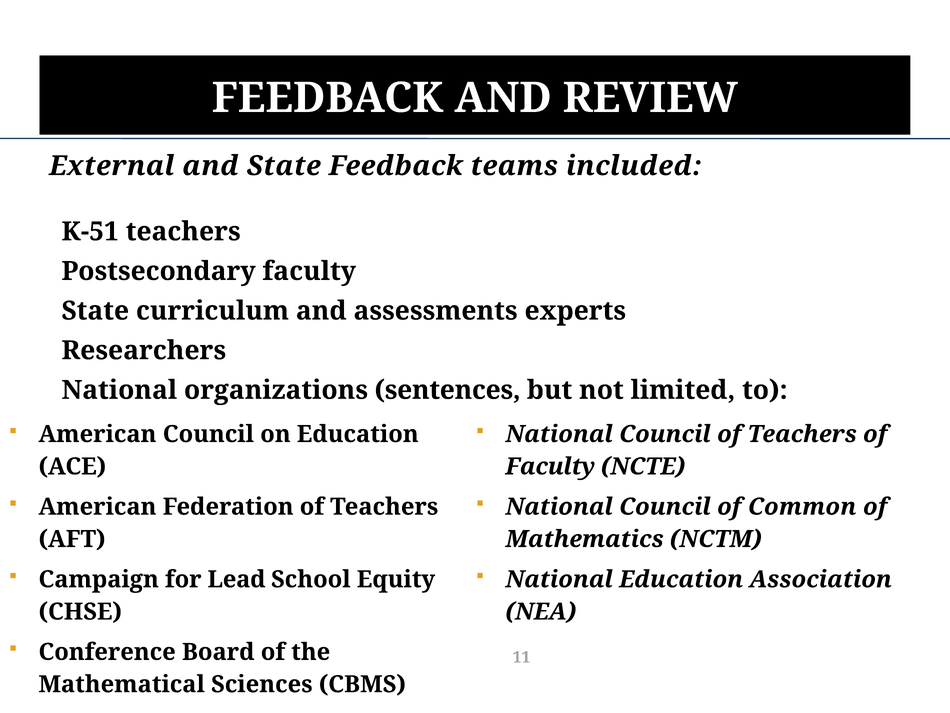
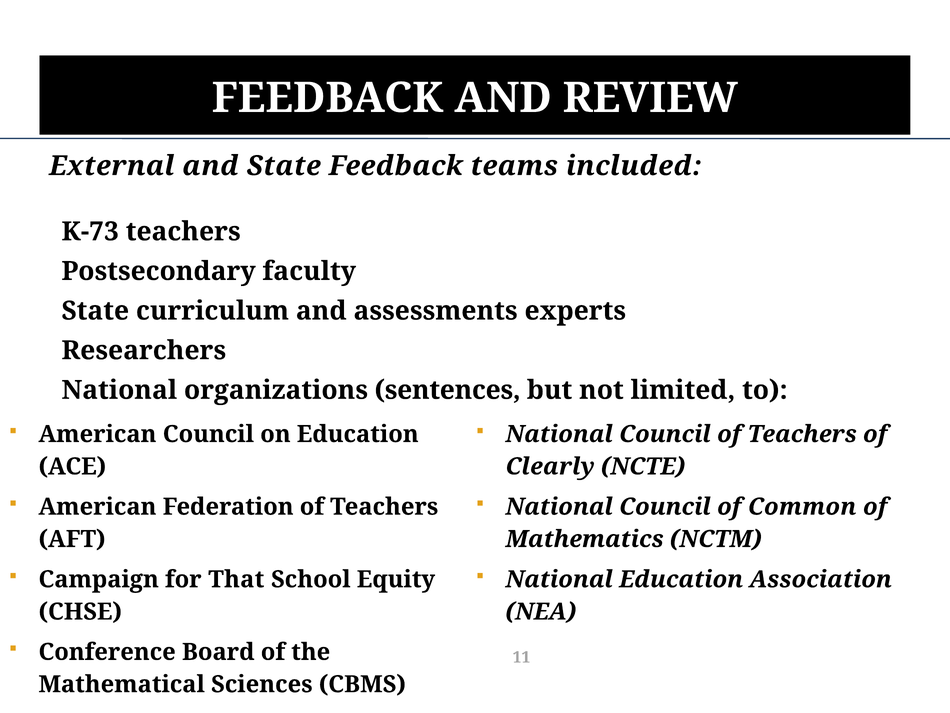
K-51: K-51 -> K-73 (90, 231)
Faculty: Faculty -> Clearly (550, 466)
Lead: Lead -> That (236, 579)
